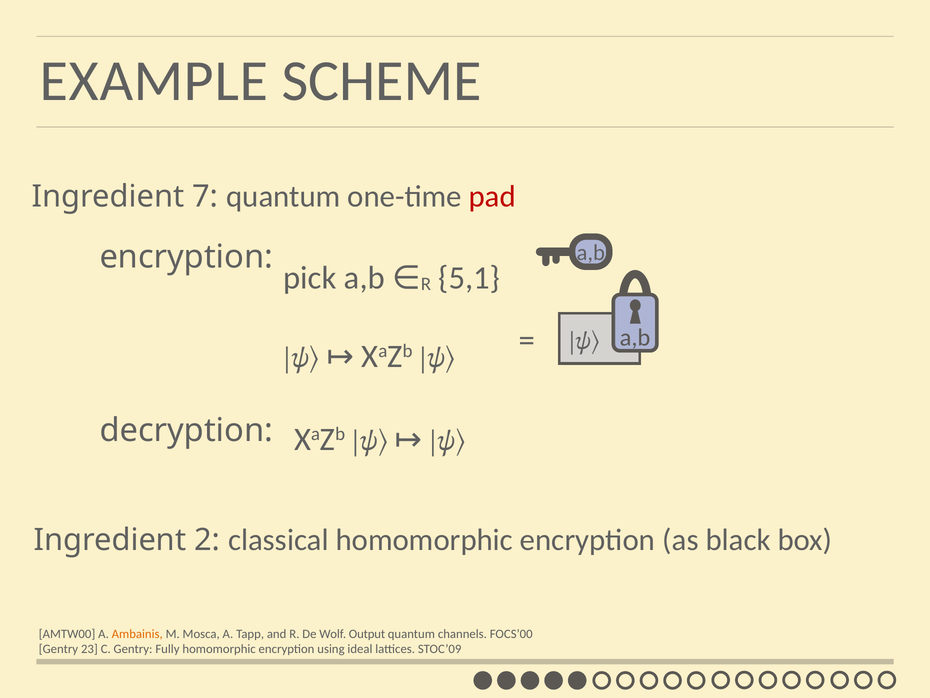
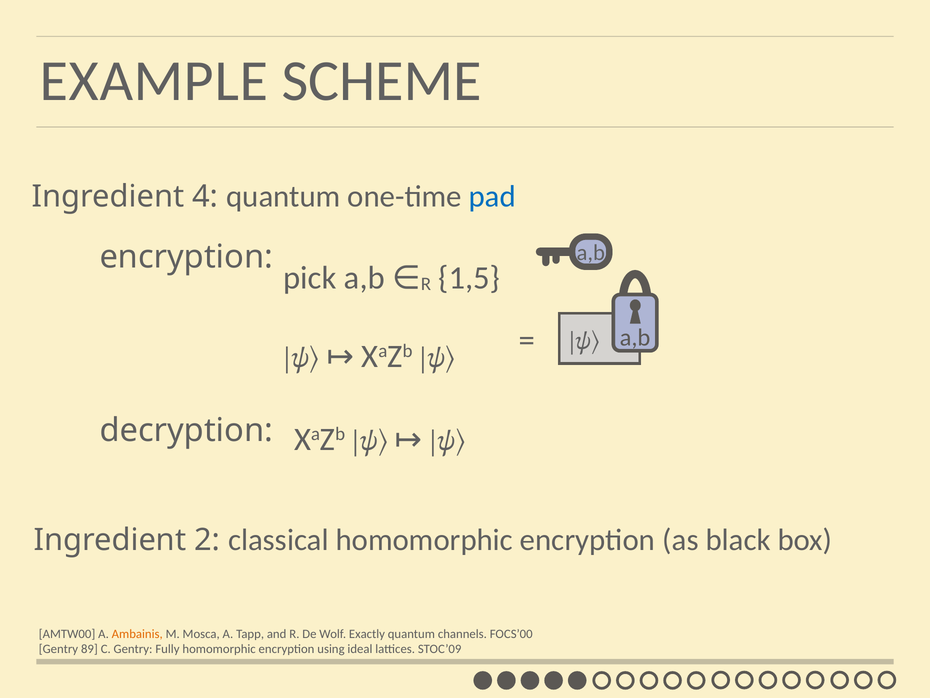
7: 7 -> 4 (205, 196)
pad colour: red -> blue (492, 196)
5,1: 5,1 -> 1,5 (469, 278)
Output: Output -> Exactly (367, 633)
23: 23 -> 89 (89, 649)
